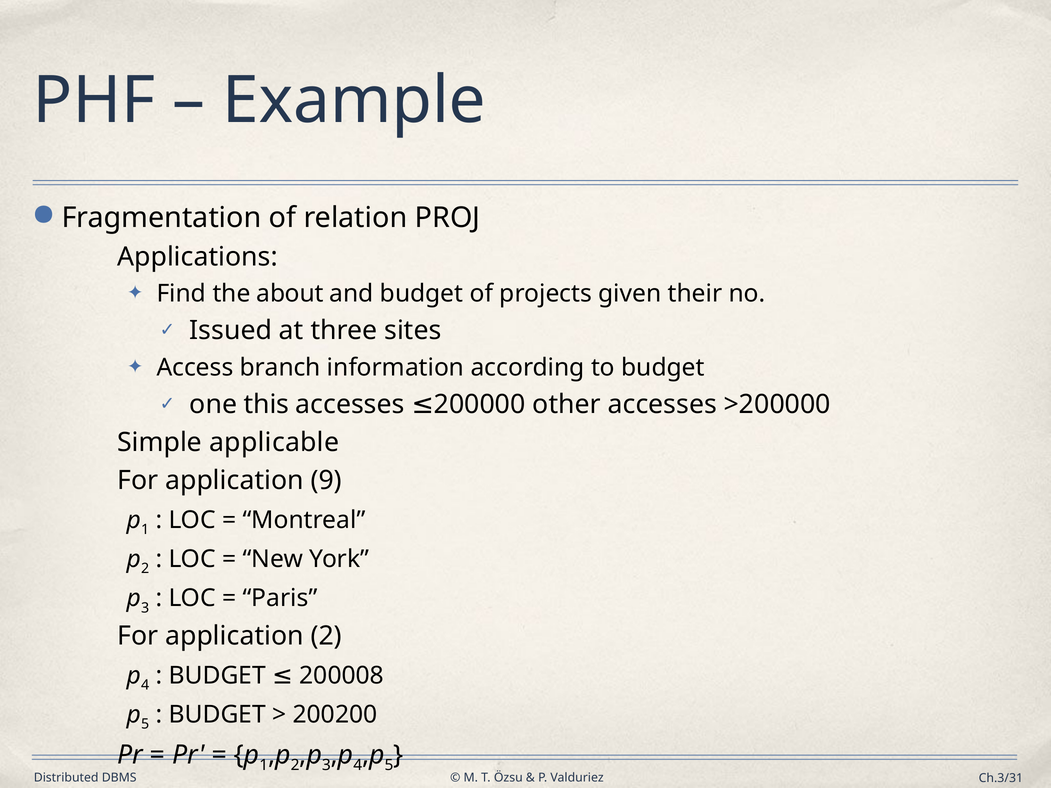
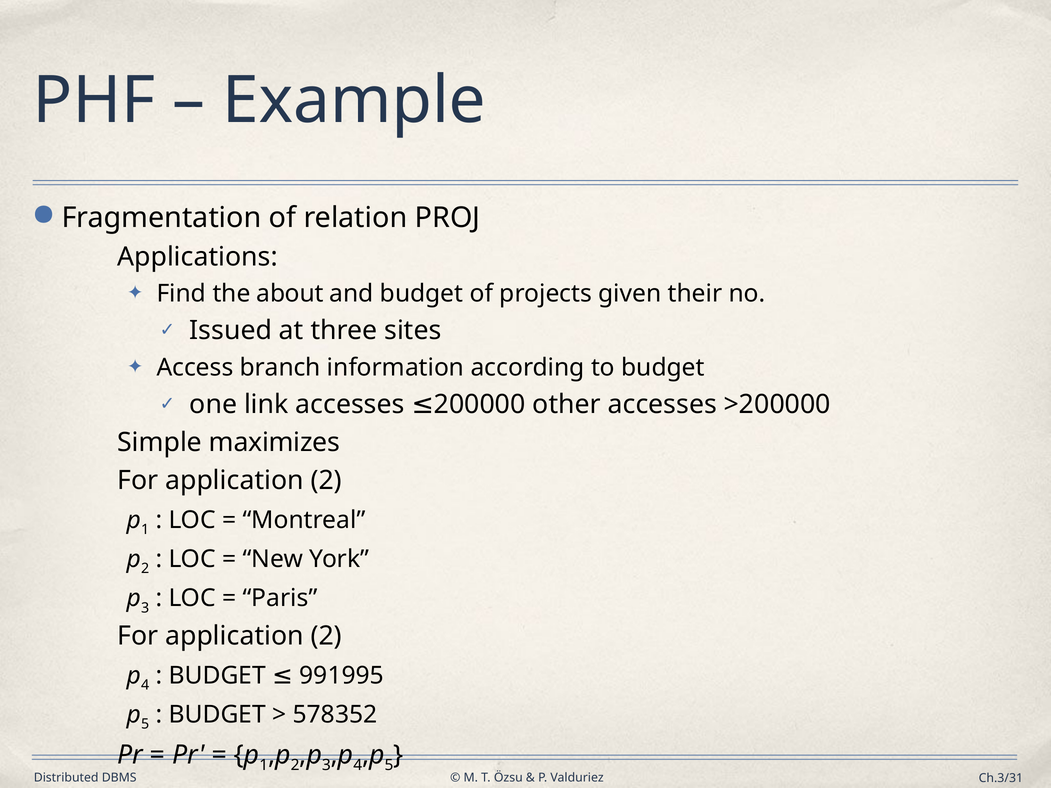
this: this -> link (266, 405)
applicable: applicable -> maximizes (274, 443)
9: 9 -> 2 (326, 480)
200008: 200008 -> 991995 (342, 676)
200200: 200200 -> 578352 (335, 715)
